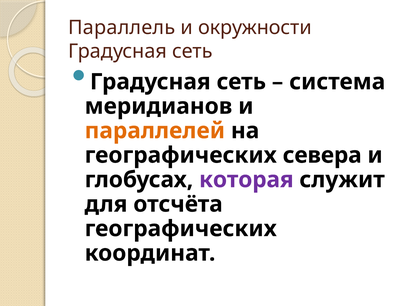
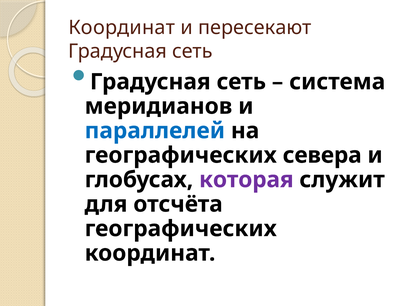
Параллель: Параллель -> Координат (122, 28)
окружности: окружности -> пересекают (255, 28)
параллелей colour: orange -> blue (155, 131)
